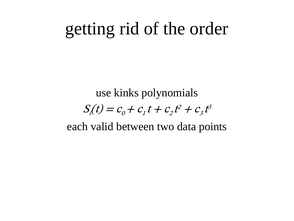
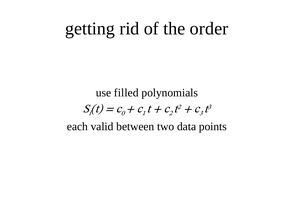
kinks: kinks -> filled (126, 92)
